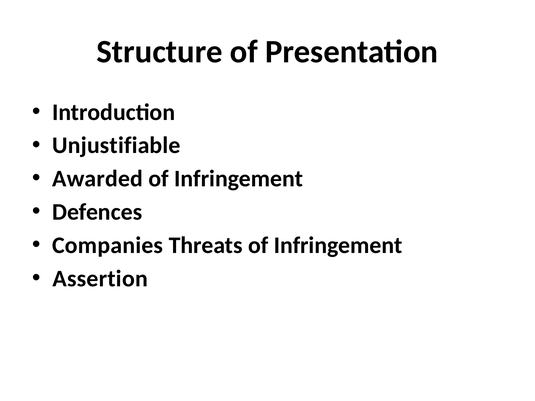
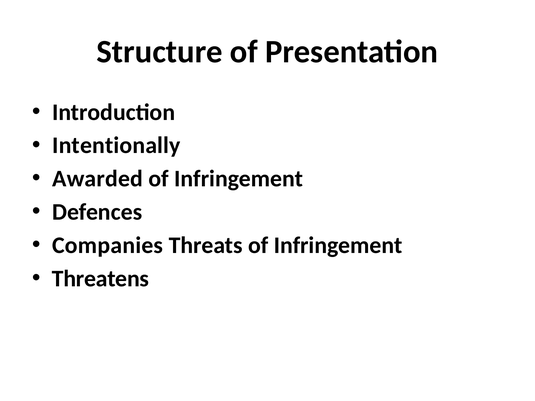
Unjustifiable: Unjustifiable -> Intentionally (116, 146)
Assertion: Assertion -> Threatens (100, 279)
